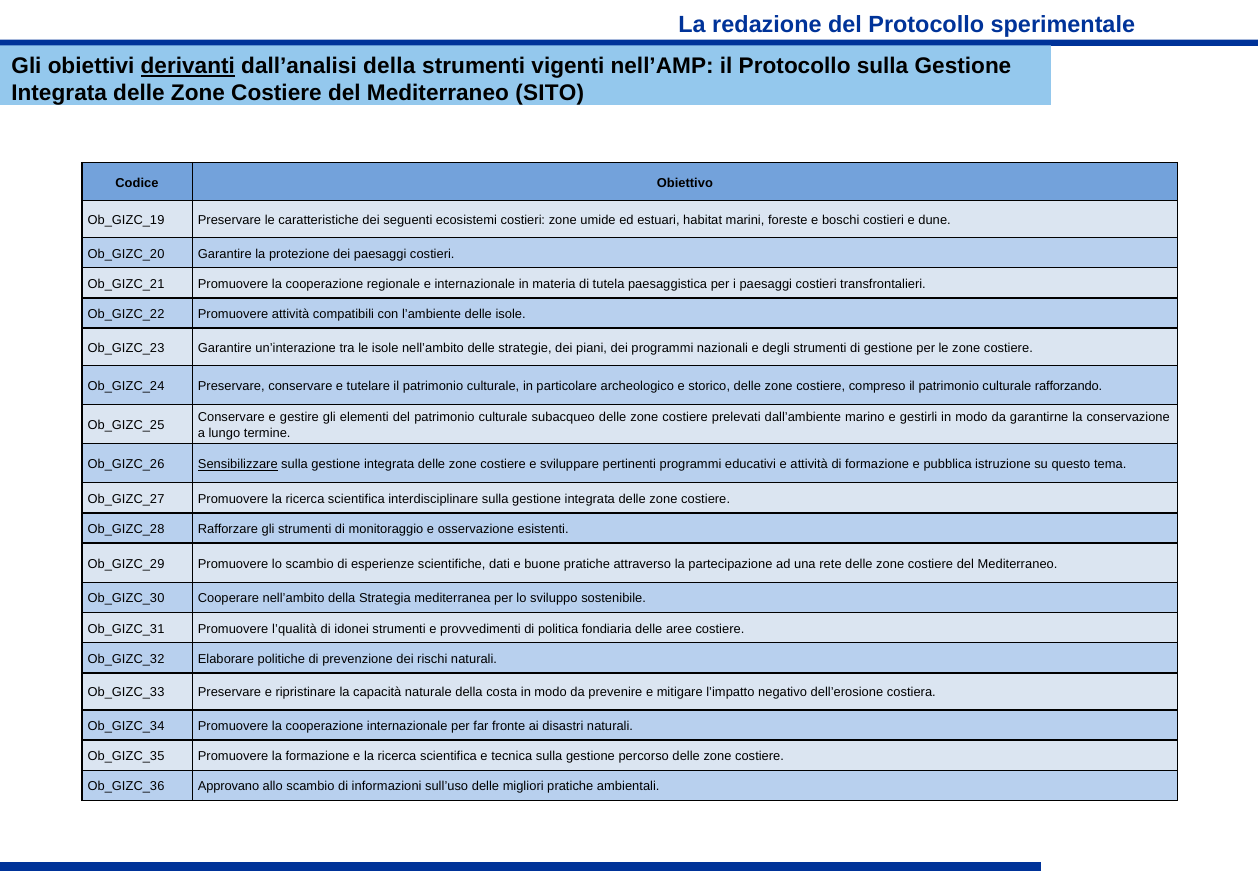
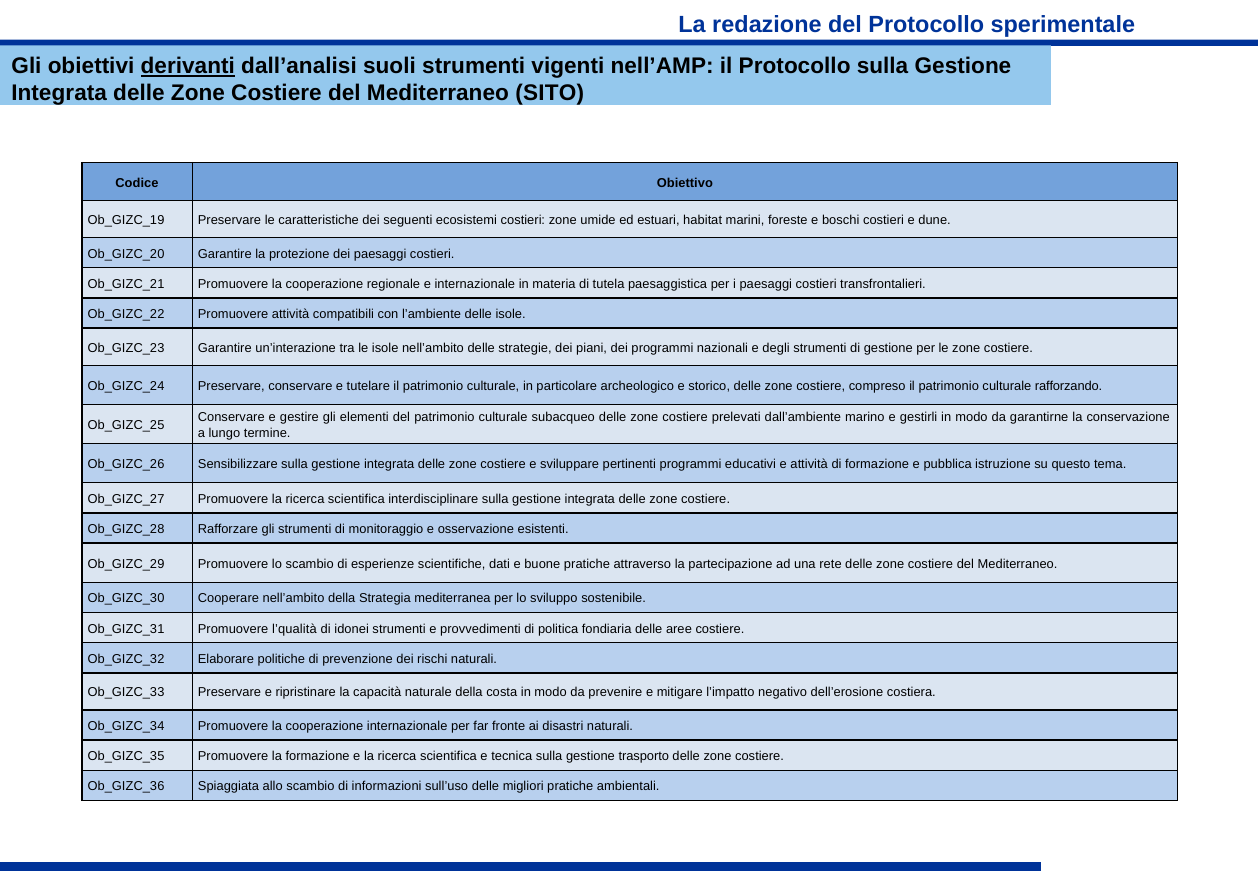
dall’analisi della: della -> suoli (389, 66)
Sensibilizzare underline: present -> none (238, 464)
percorso: percorso -> trasporto (644, 756)
Approvano: Approvano -> Spiaggiata (228, 787)
